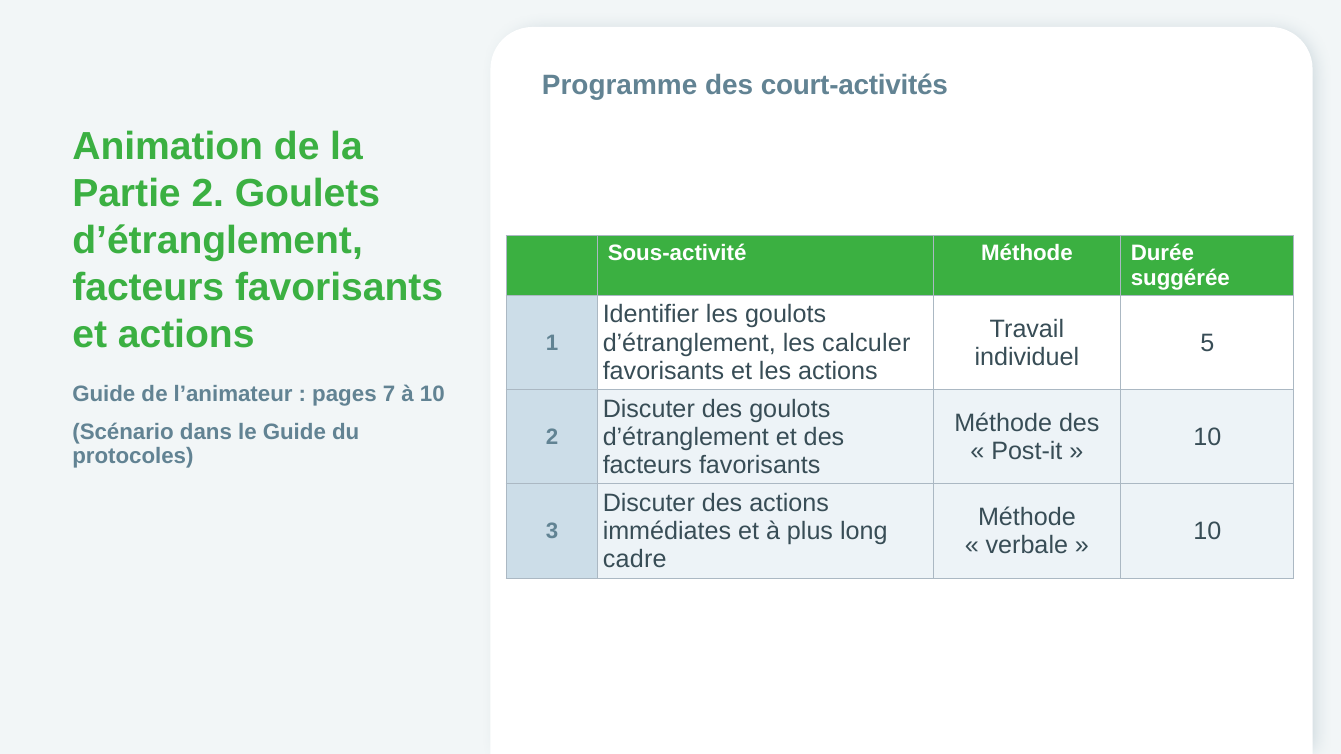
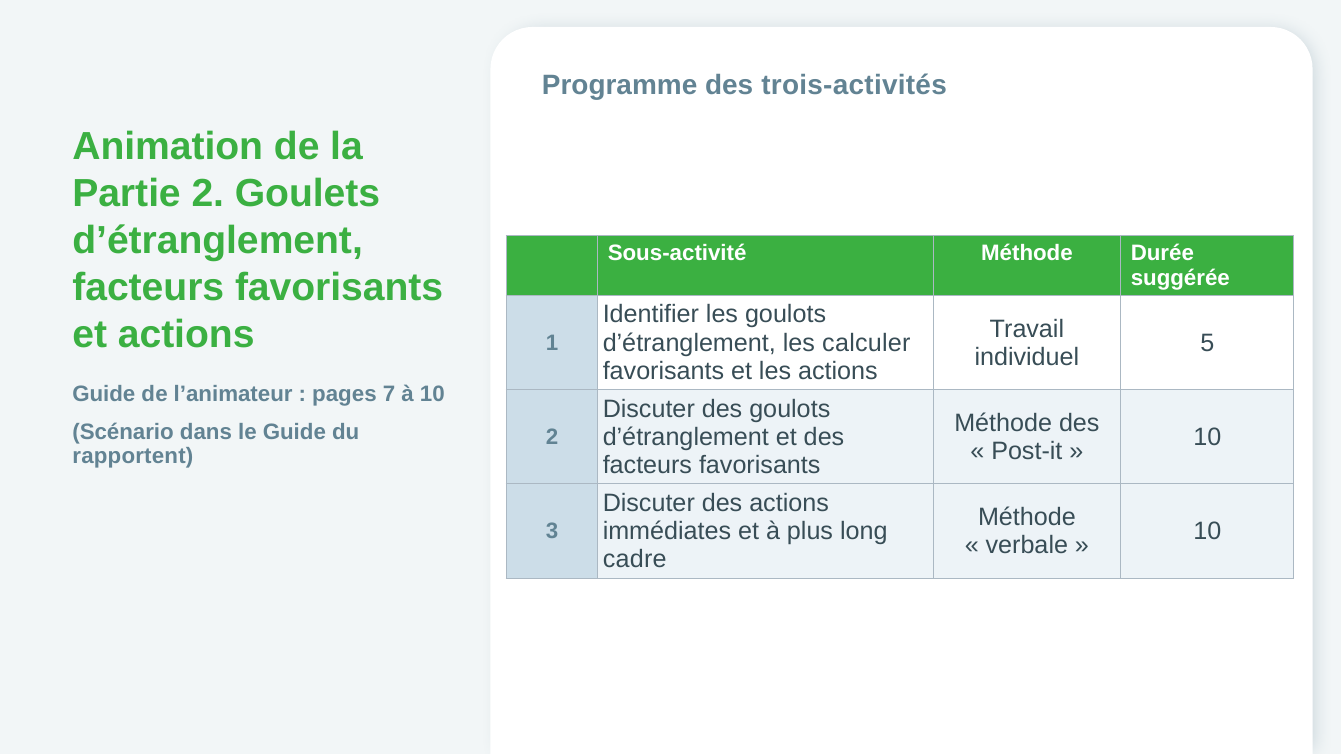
court-activités: court-activités -> trois-activités (854, 85)
protocoles: protocoles -> rapportent (133, 456)
